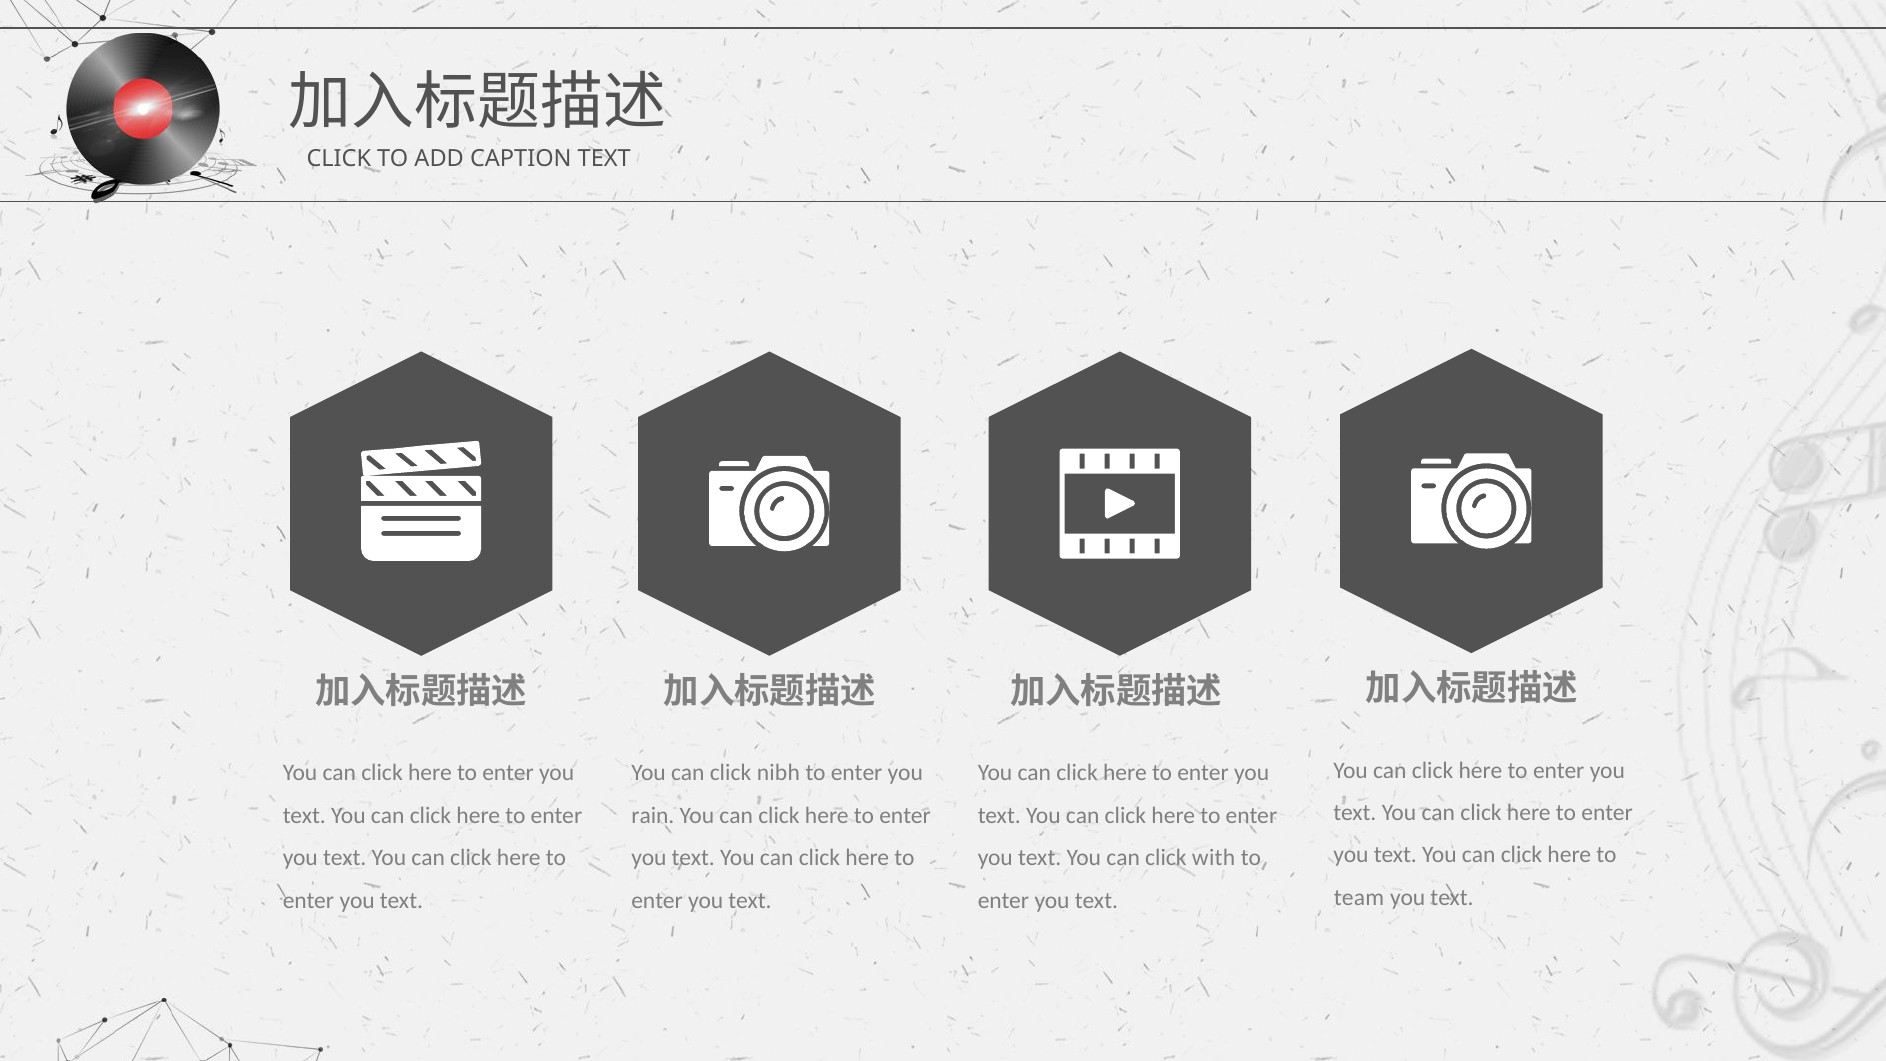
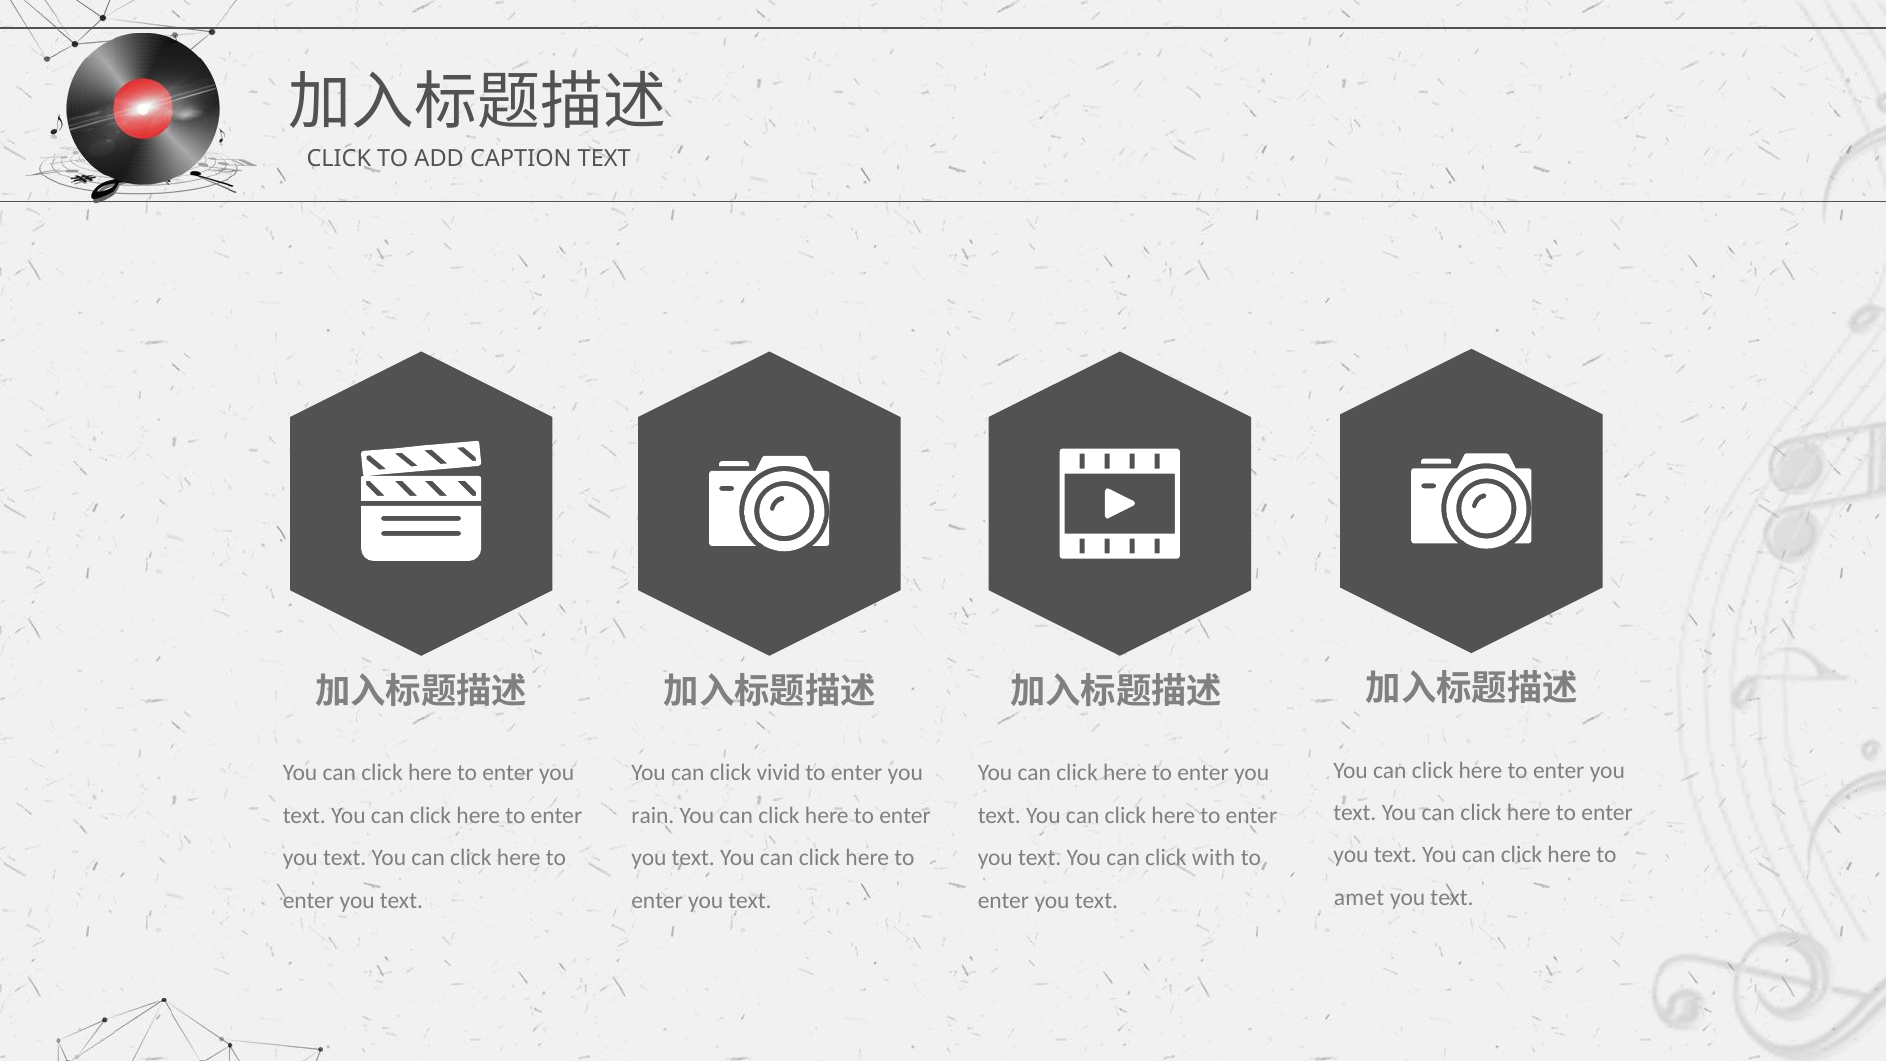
nibh: nibh -> vivid (779, 773)
team: team -> amet (1359, 898)
